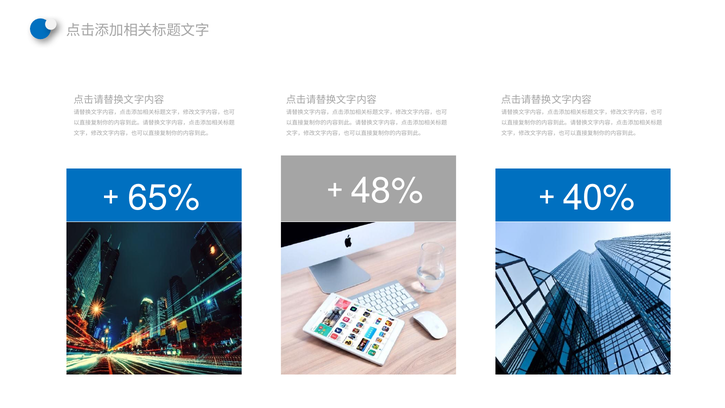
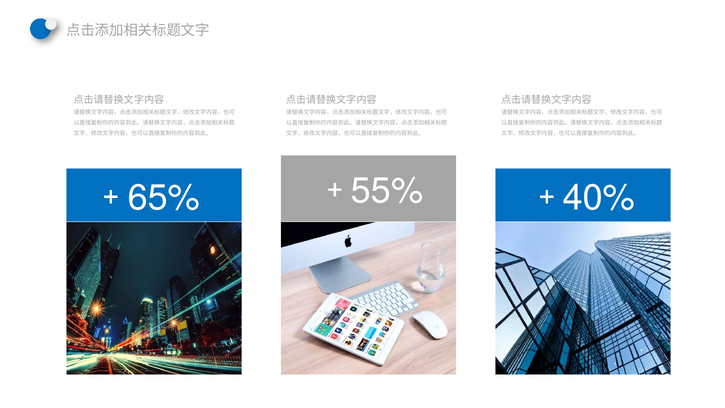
48%: 48% -> 55% (387, 190)
